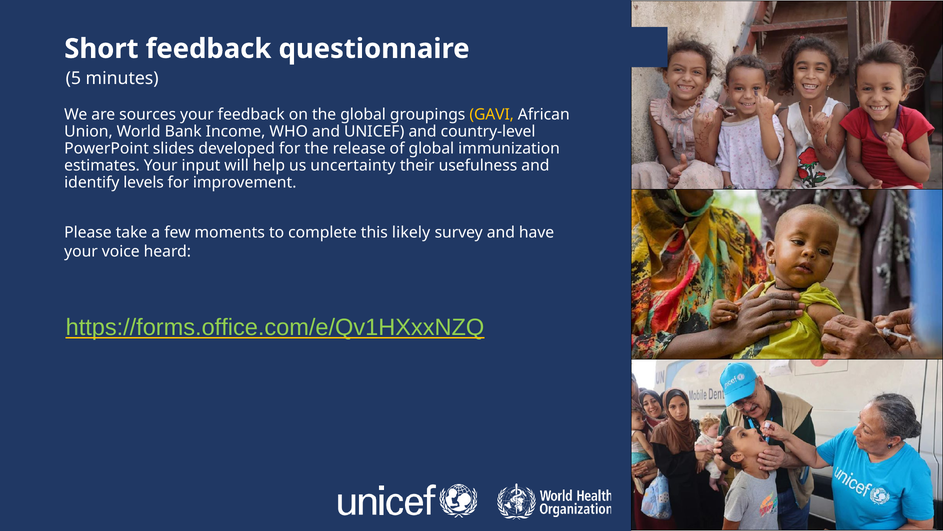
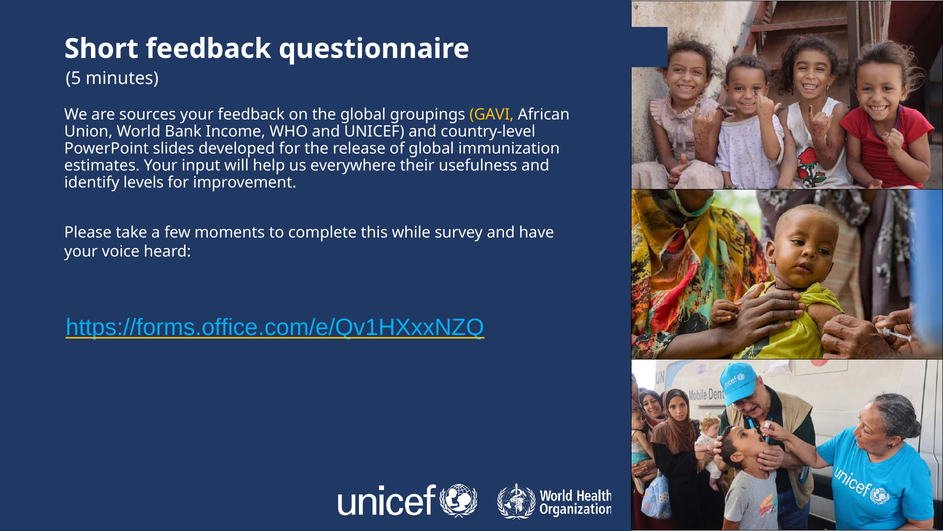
uncertainty: uncertainty -> everywhere (353, 165)
likely: likely -> while (411, 232)
https://forms.office.com/e/Qv1HXxxNZQ colour: light green -> light blue (275, 327)
